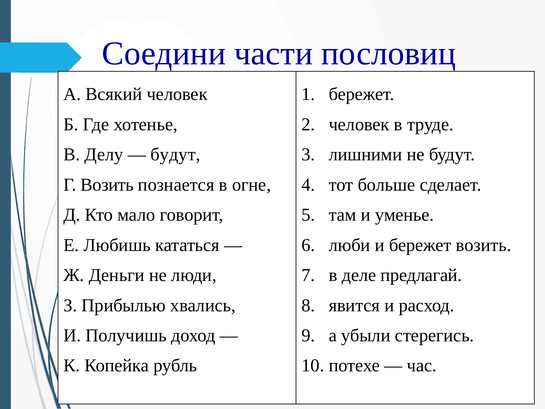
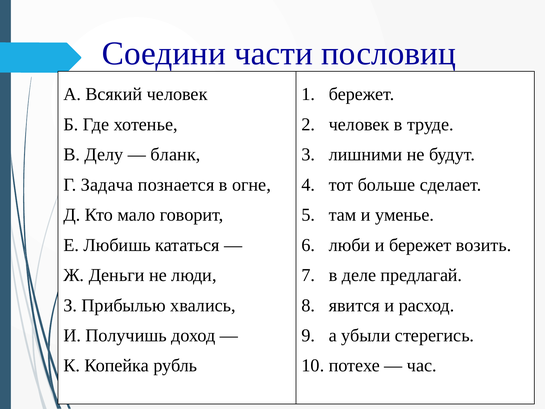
будут: будут -> бланк (176, 155)
Г Возить: Возить -> Задача (107, 185)
